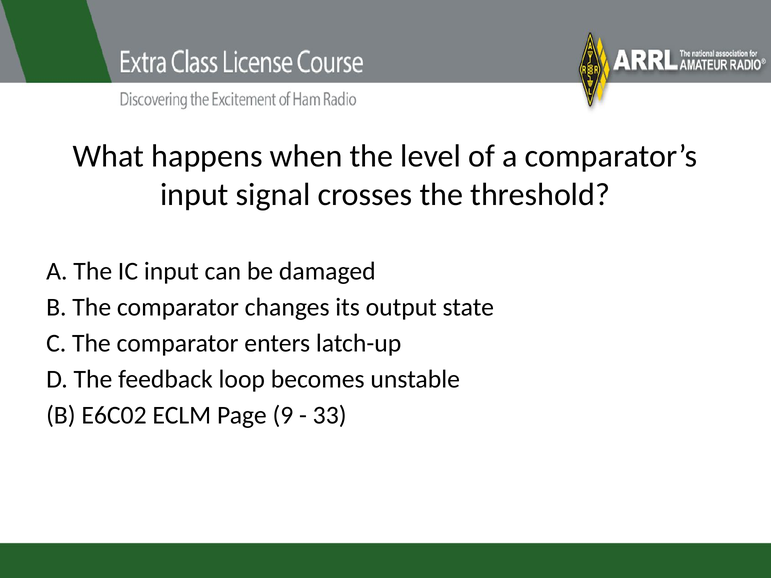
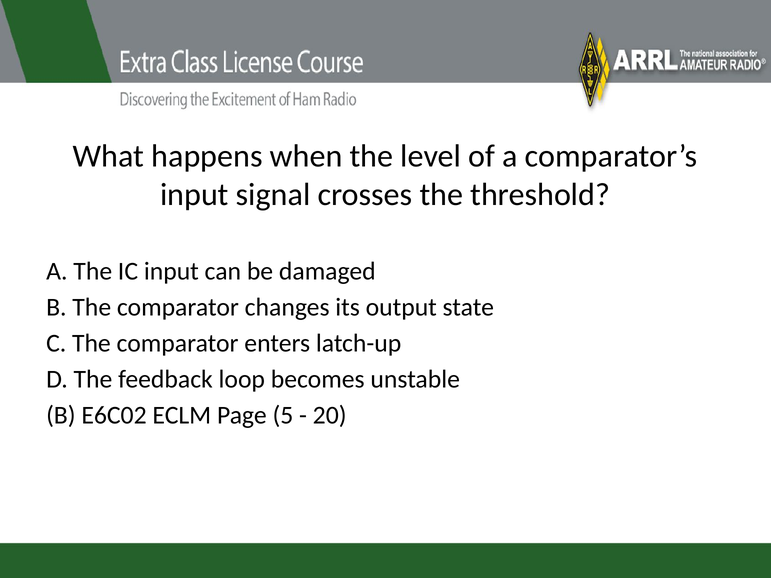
9: 9 -> 5 (283, 415)
33: 33 -> 20 (330, 415)
